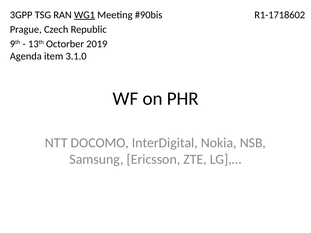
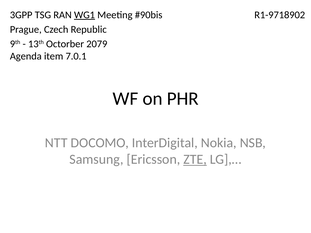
R1-1718602: R1-1718602 -> R1-9718902 (280, 15)
2019: 2019 -> 2079 (97, 44)
3.1.0: 3.1.0 -> 7.0.1 (76, 56)
ZTE underline: none -> present (195, 160)
